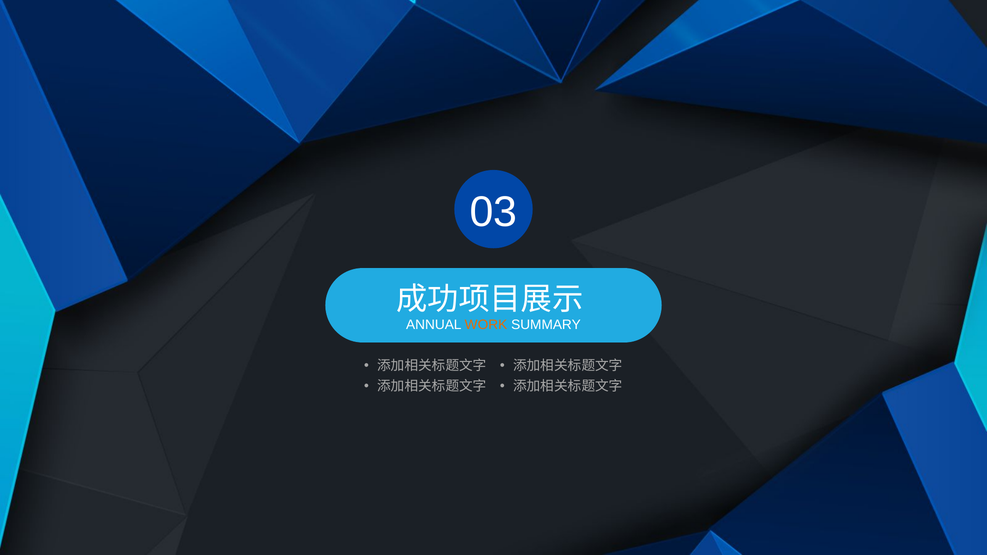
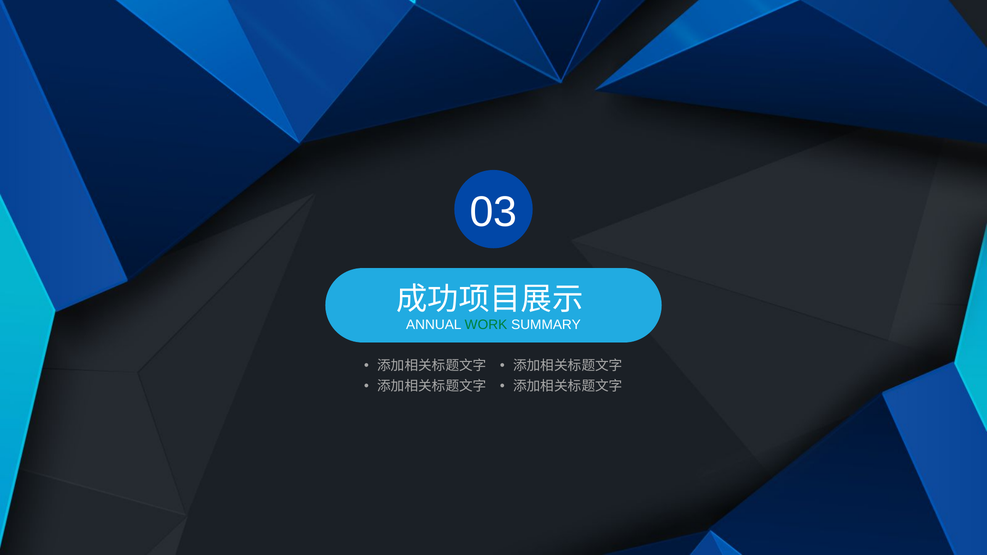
WORK colour: orange -> green (486, 325)
